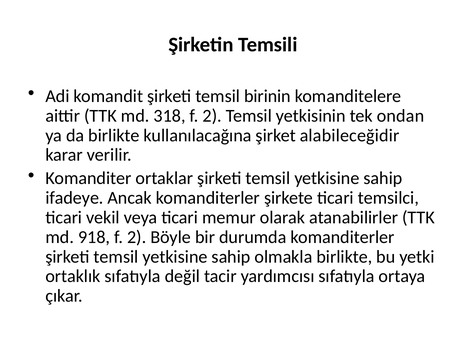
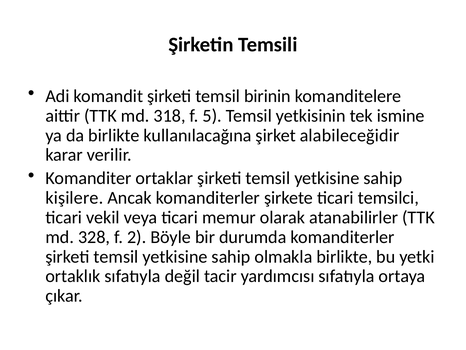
318 f 2: 2 -> 5 (212, 116)
ondan: ondan -> ismine (401, 116)
ifadeye: ifadeye -> kişilere (74, 198)
918: 918 -> 328 (94, 237)
